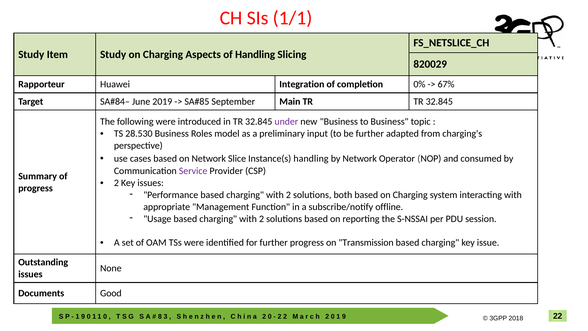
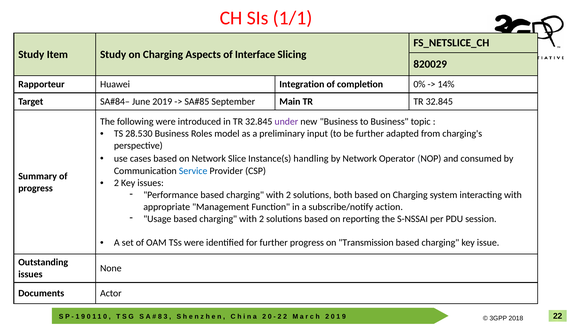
of Handling: Handling -> Interface (255, 54)
67%: 67% -> 14% (446, 84)
Service colour: purple -> blue (193, 171)
offline: offline -> action (389, 207)
Good: Good -> Actor (111, 293)
